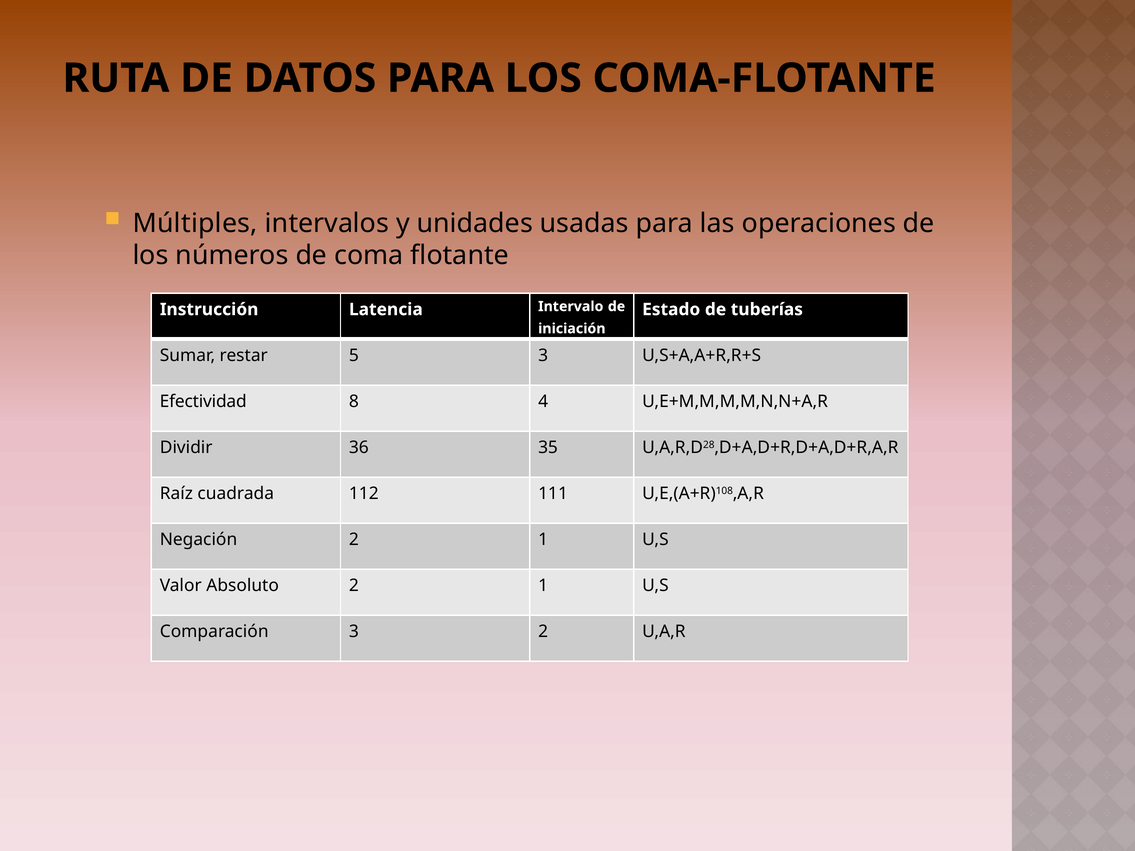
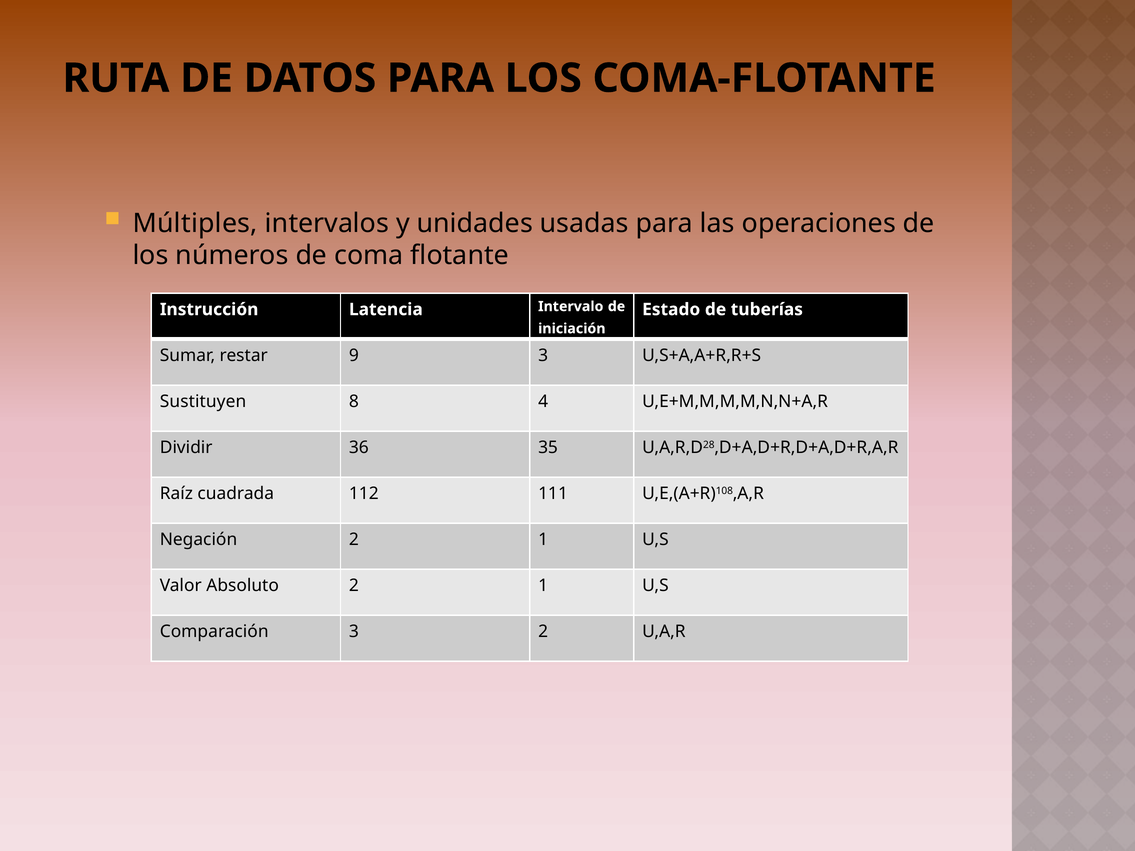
5: 5 -> 9 (354, 356)
Efectividad: Efectividad -> Sustituyen (203, 402)
